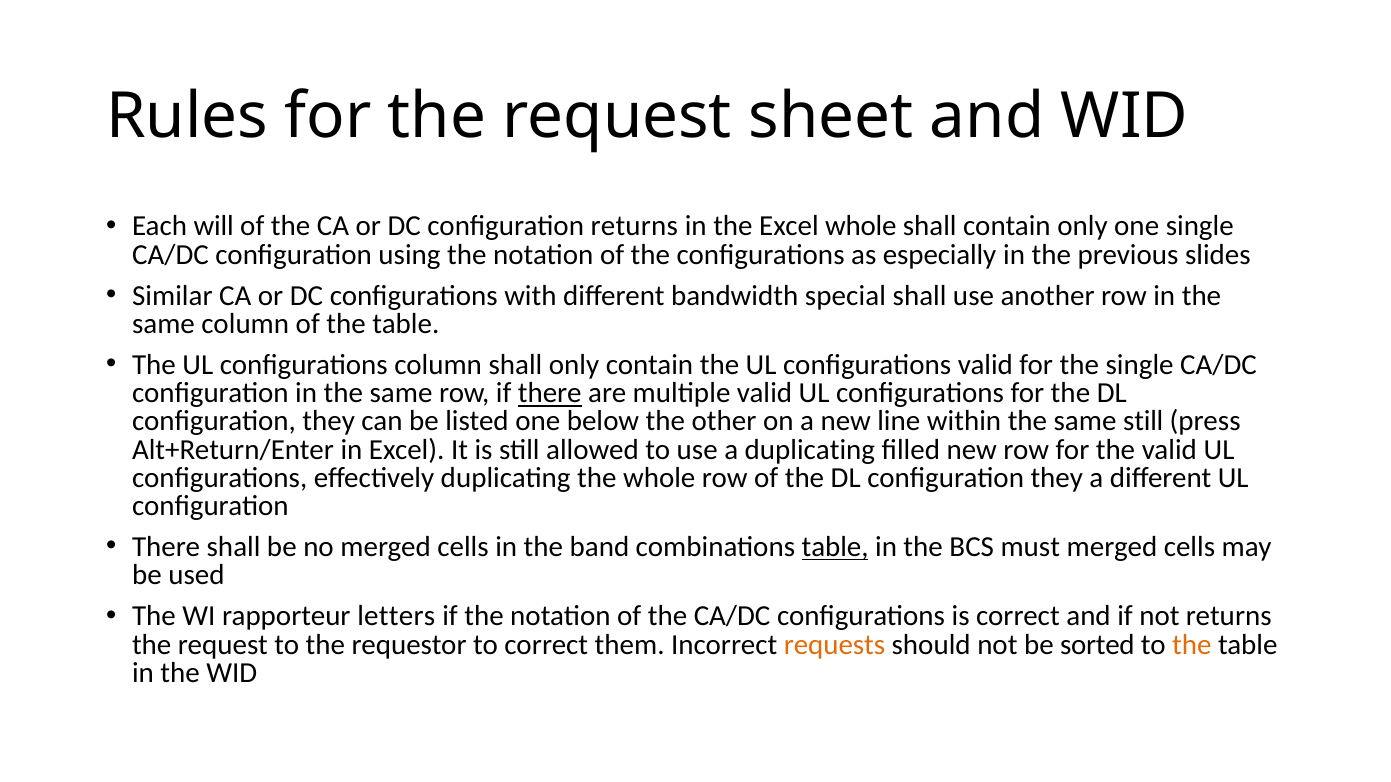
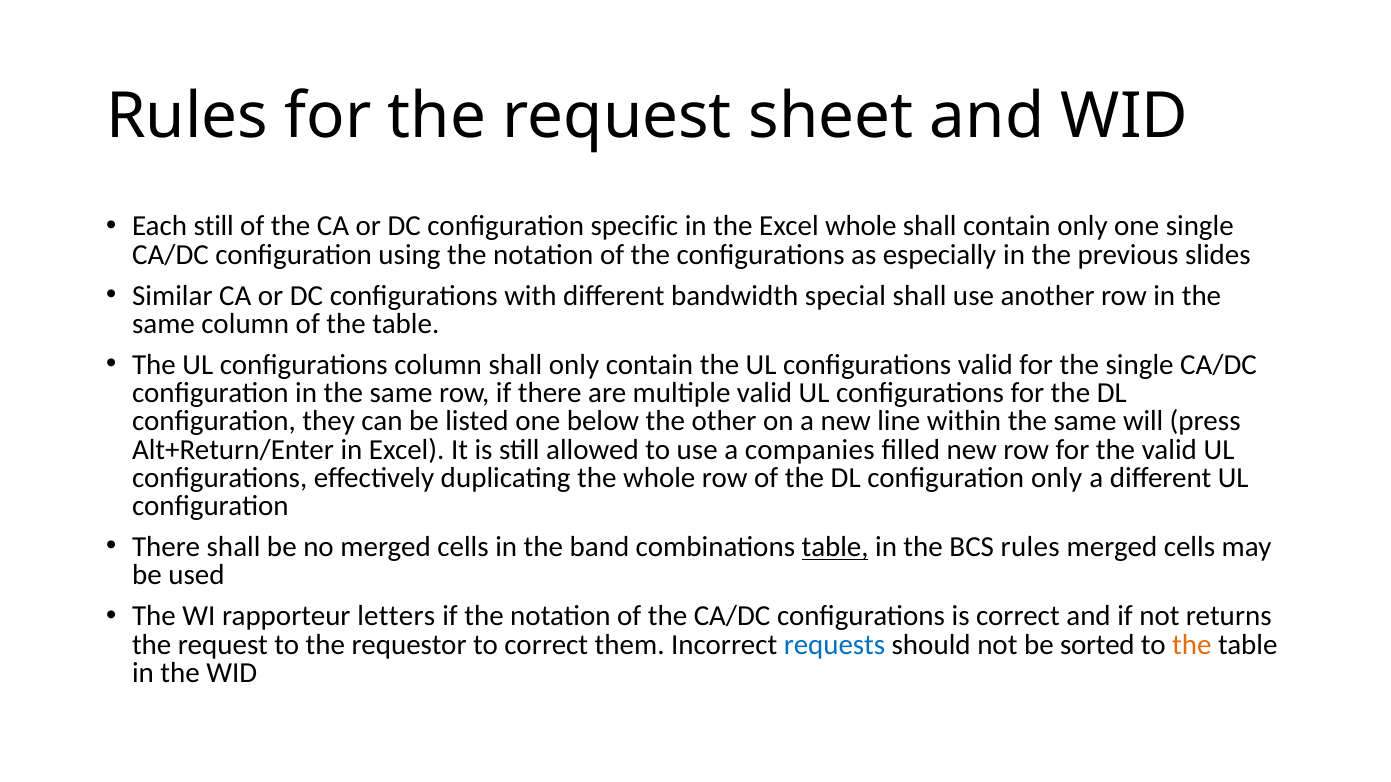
Each will: will -> still (214, 226)
configuration returns: returns -> specific (634, 226)
there underline: present -> none (550, 393)
same still: still -> will (1143, 422)
a duplicating: duplicating -> companies (810, 450)
they: they -> only (1057, 478)
BCS must: must -> rules (1030, 547)
requests colour: orange -> blue (835, 645)
